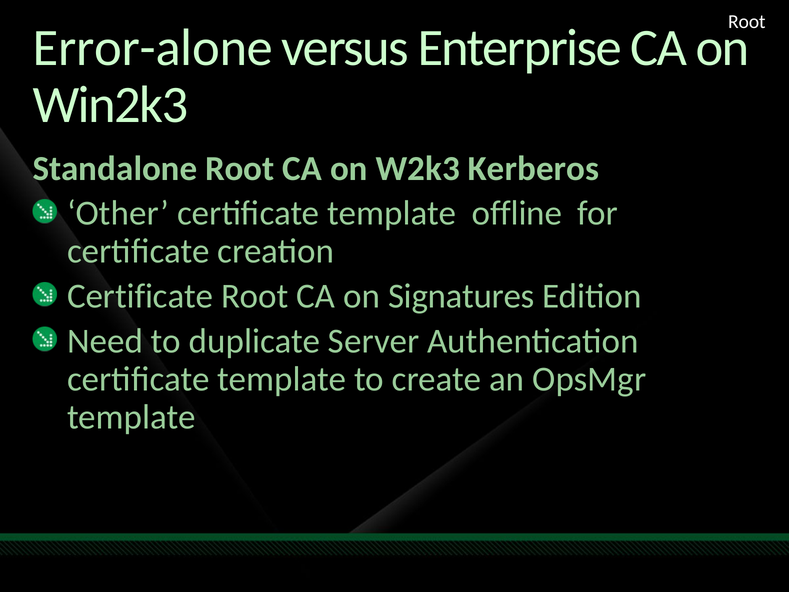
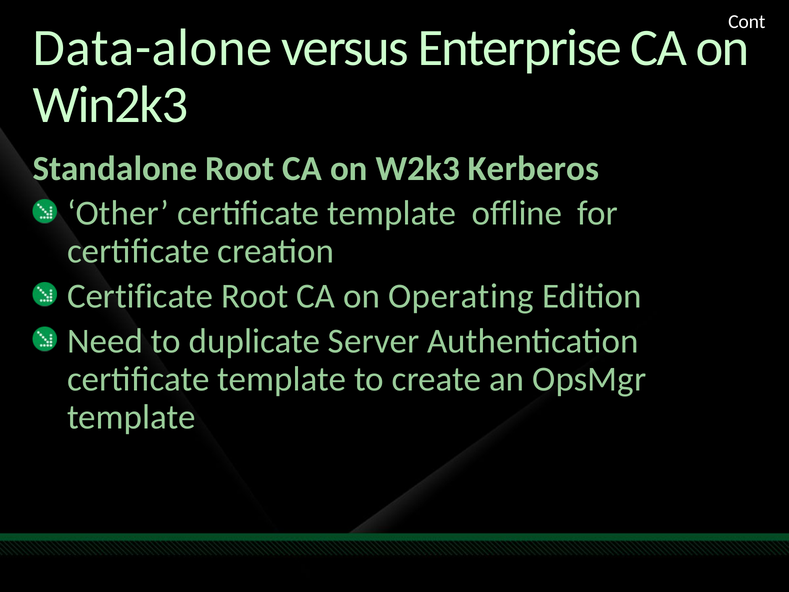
Root: Root -> Cont (747, 22)
Error-alone: Error-alone -> Data-alone (153, 48)
Signatures: Signatures -> Operating (461, 296)
